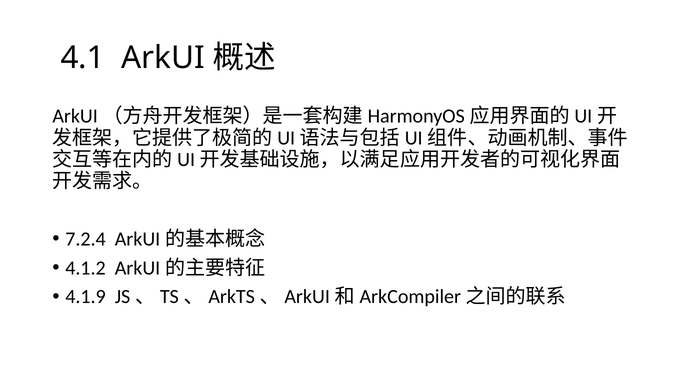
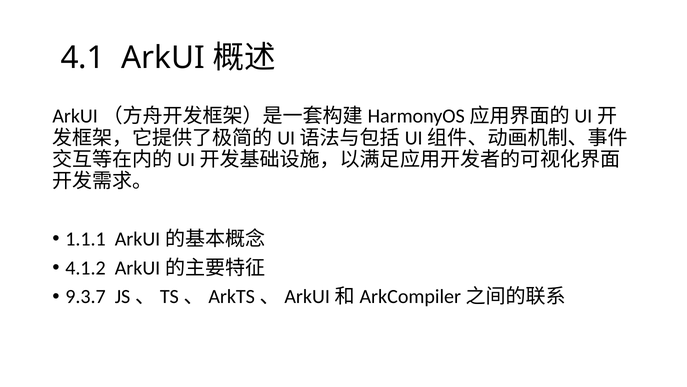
7.2.4: 7.2.4 -> 1.1.1 (85, 239)
4.1.9: 4.1.9 -> 9.3.7 (85, 296)
